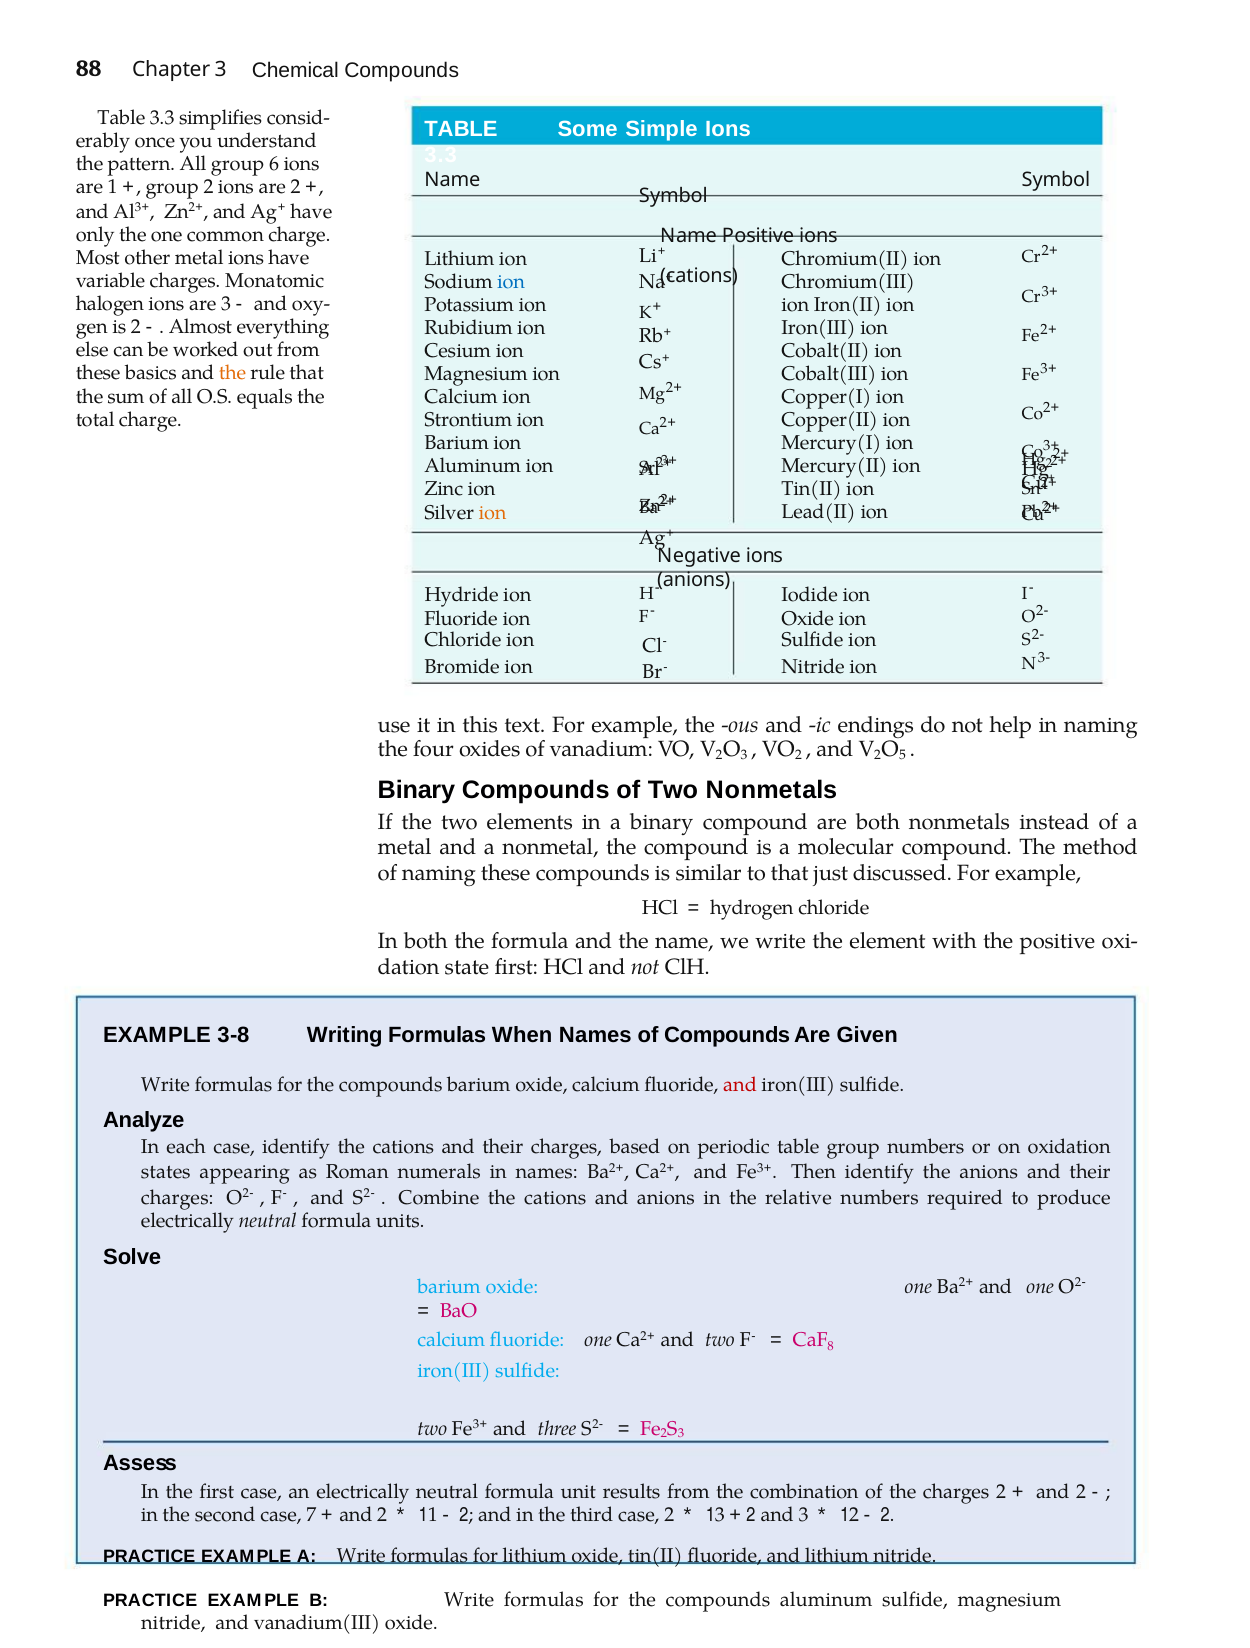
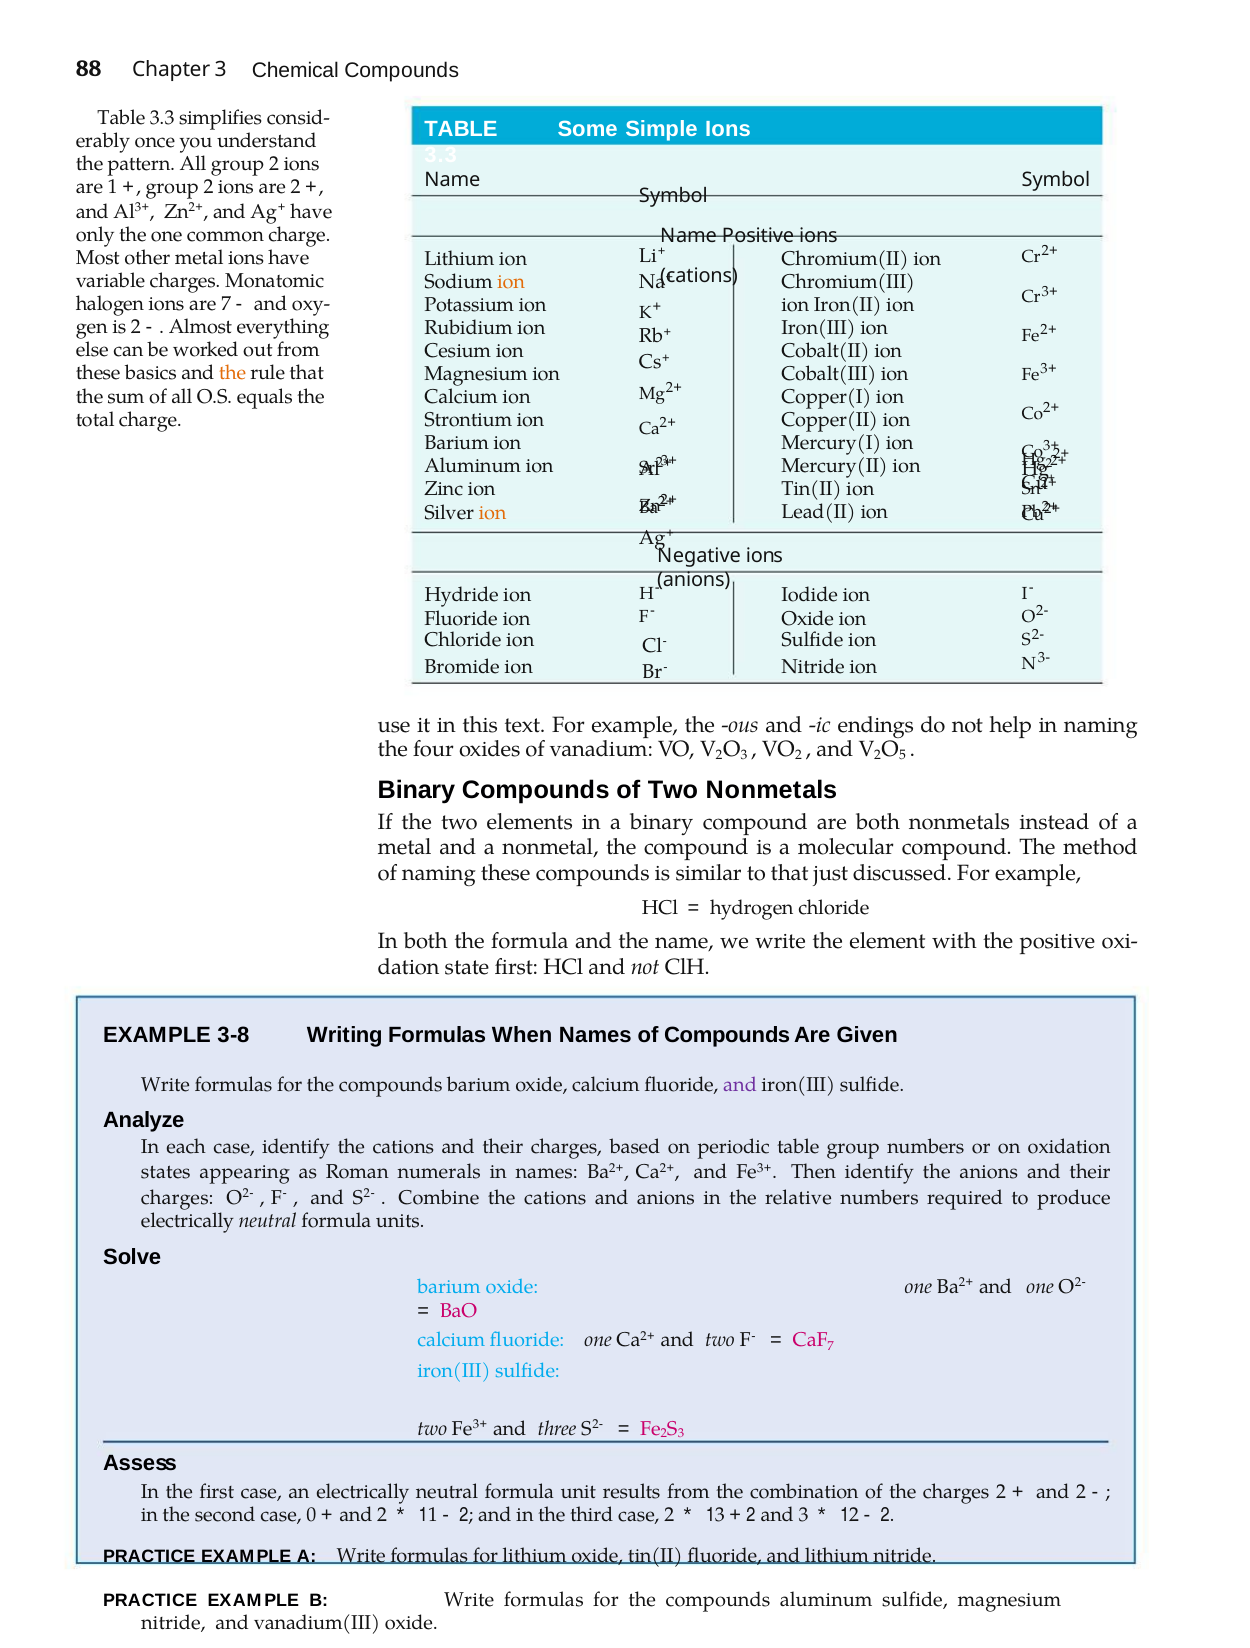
All group 6: 6 -> 2 (274, 164)
ion colour: blue -> orange (511, 282)
are 3: 3 -> 7 (226, 304)
and colour: red -> purple (740, 1085)
8: 8 -> 7 (831, 1346)
7: 7 -> 0 (311, 1515)
